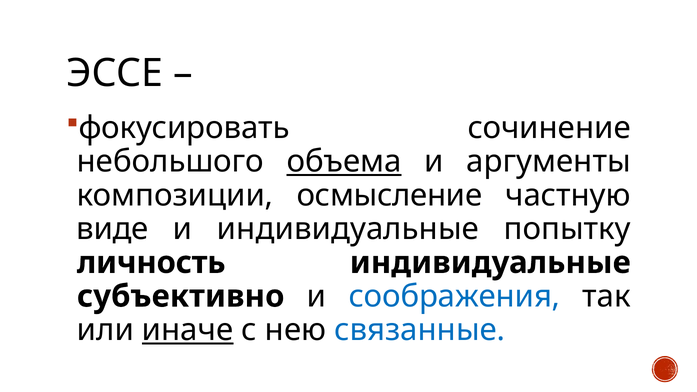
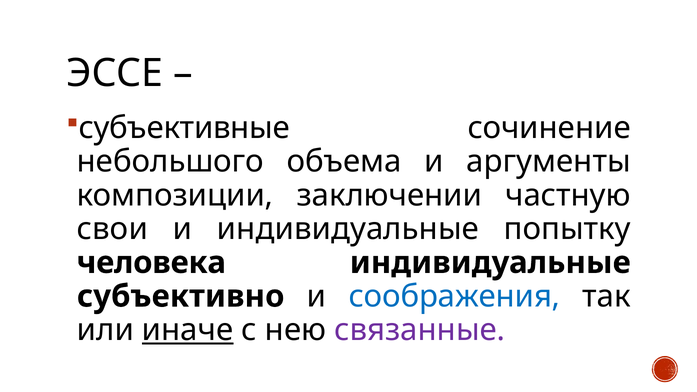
фокусировать: фокусировать -> субъективные (184, 128)
объема underline: present -> none (344, 162)
осмысление: осмысление -> заключении (389, 195)
виде: виде -> свои (112, 229)
личность: личность -> человека (151, 263)
связанные colour: blue -> purple (420, 330)
